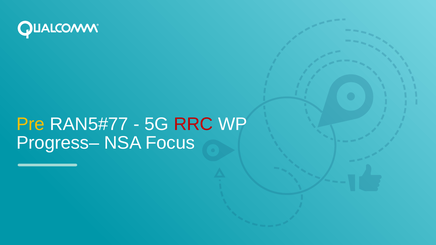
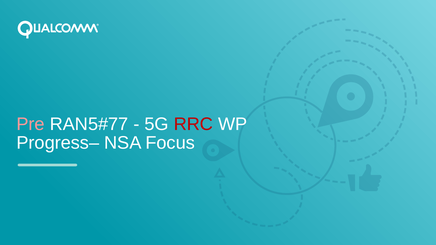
Pre colour: yellow -> pink (31, 124)
